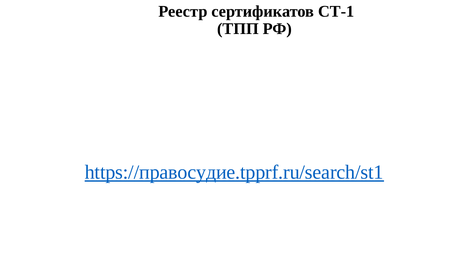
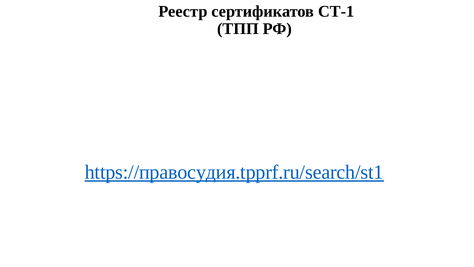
https://правосудие.tpprf.ru/search/st1: https://правосудие.tpprf.ru/search/st1 -> https://правосудия.tpprf.ru/search/st1 (234, 172)
